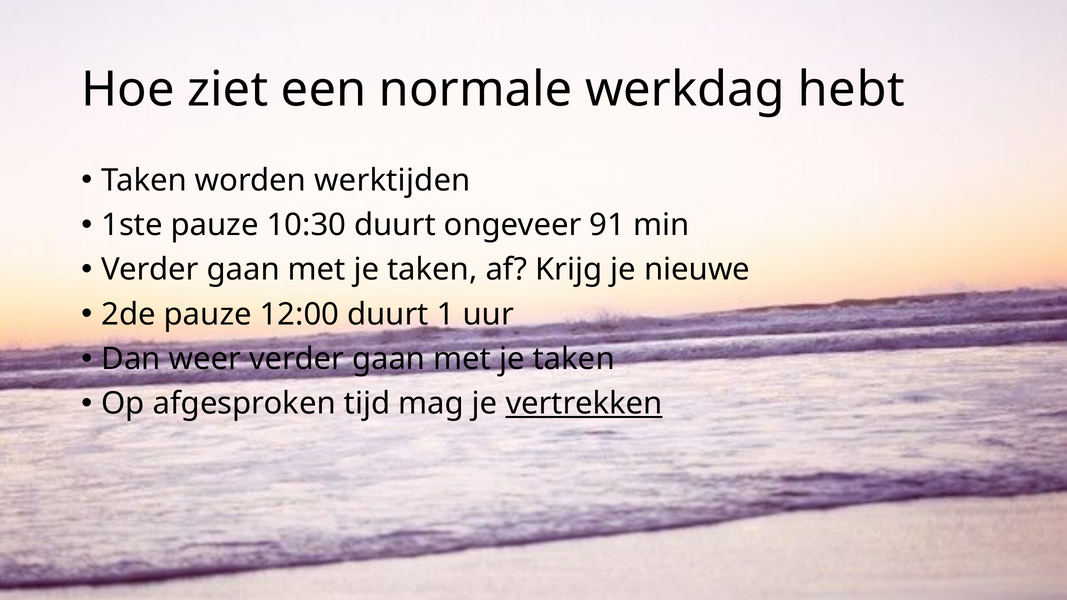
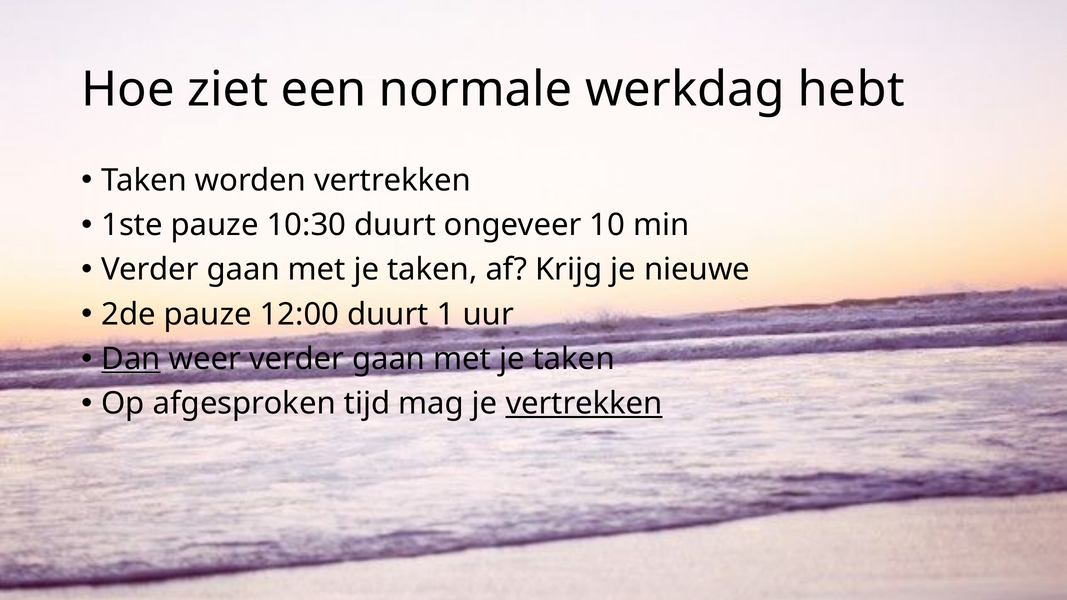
worden werktijden: werktijden -> vertrekken (393, 180)
91: 91 -> 10 (607, 225)
Dan underline: none -> present (131, 359)
